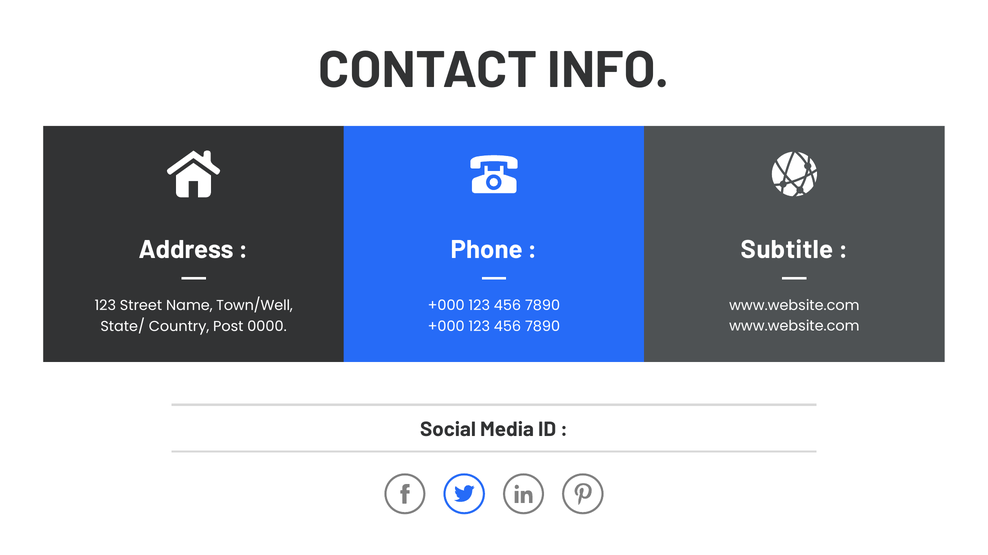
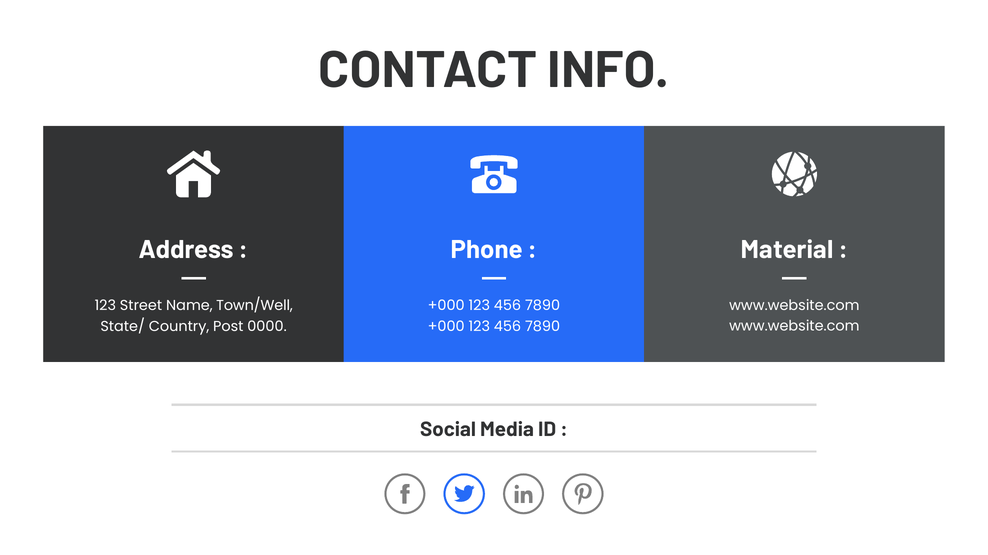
Subtitle: Subtitle -> Material (787, 250)
